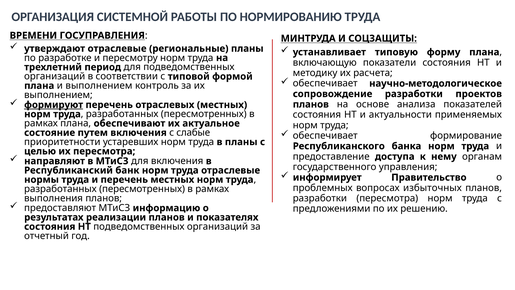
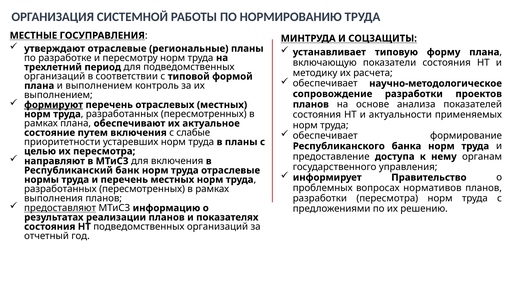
ВРЕМЕНИ: ВРЕМЕНИ -> МЕСТНЫЕ (33, 35)
избыточных: избыточных -> нормативов (432, 188)
предоставляют underline: none -> present (60, 208)
